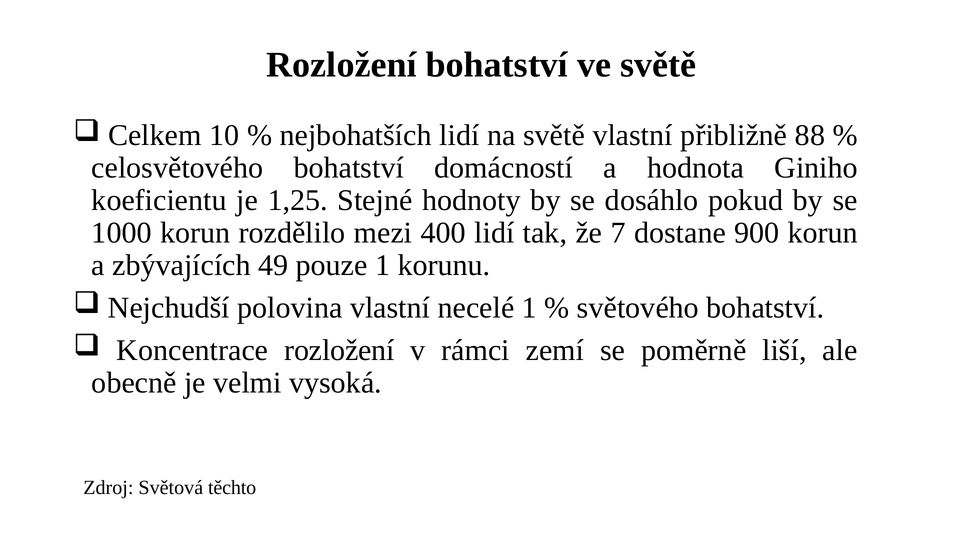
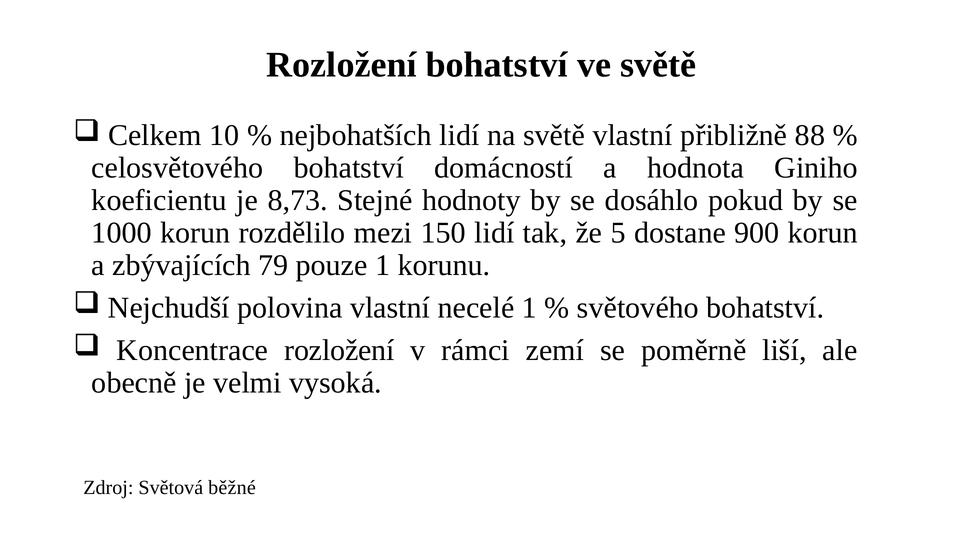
1,25: 1,25 -> 8,73 (298, 201)
400: 400 -> 150 (443, 233)
7: 7 -> 5 (618, 233)
49: 49 -> 79 (273, 266)
těchto: těchto -> běžné (232, 488)
